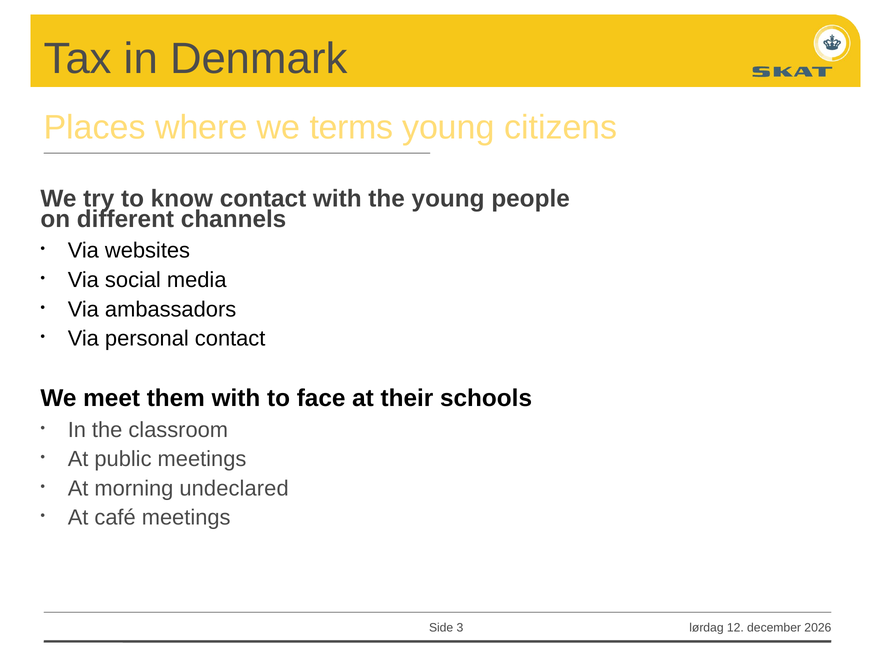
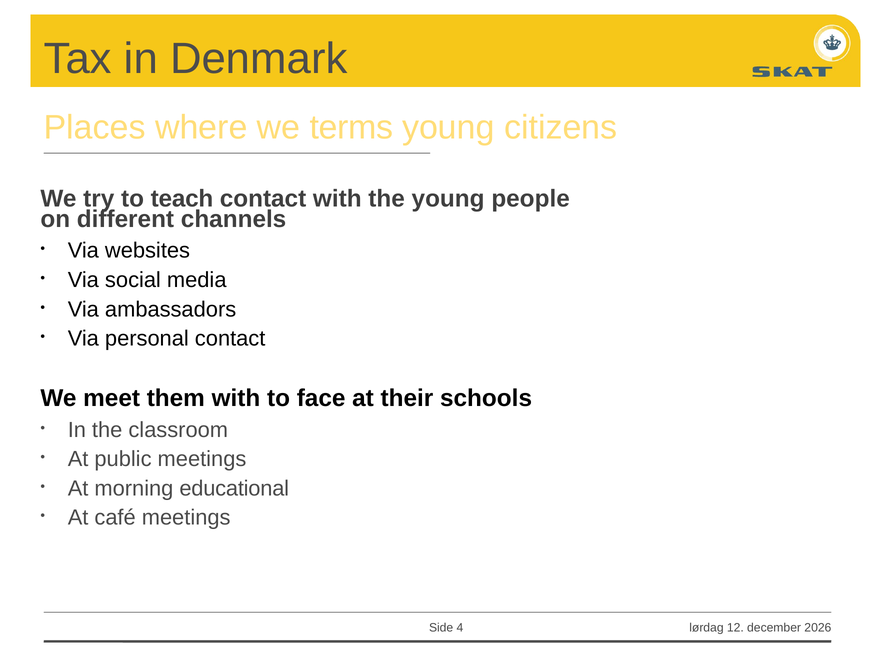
know: know -> teach (182, 199)
undeclared: undeclared -> educational (234, 489)
3: 3 -> 4 (460, 628)
